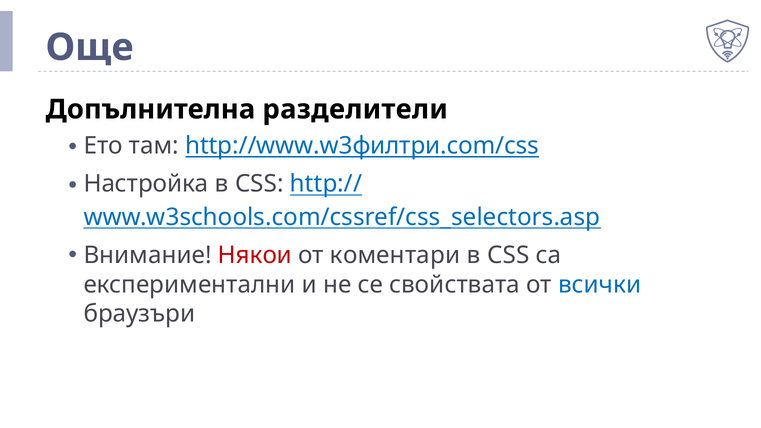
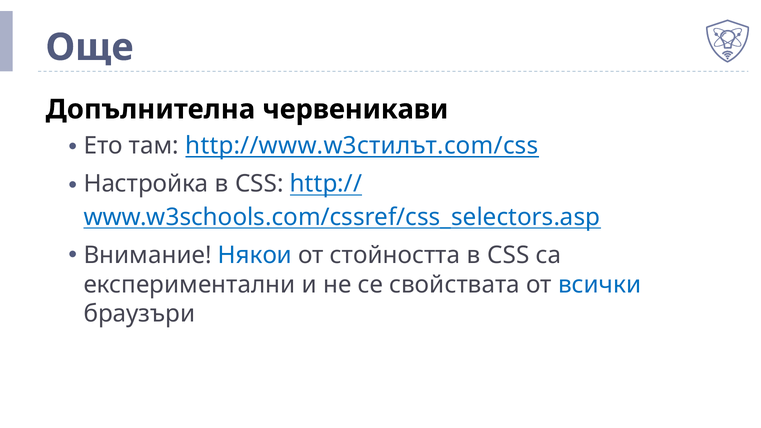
разделители: разделители -> червеникави (355, 109)
http://www.w3филтри.com/css: http://www.w3филтри.com/css -> http://www.w3стилът.com/css (362, 146)
Някои colour: red -> blue (255, 255)
коментари: коментари -> стойността (395, 255)
